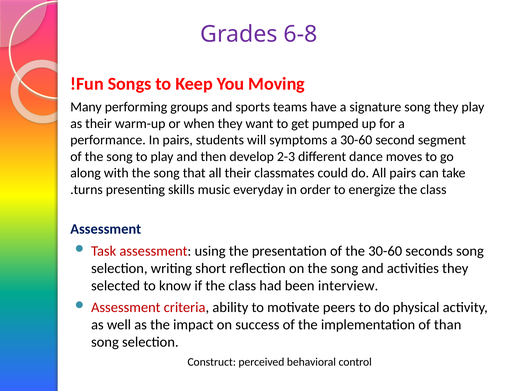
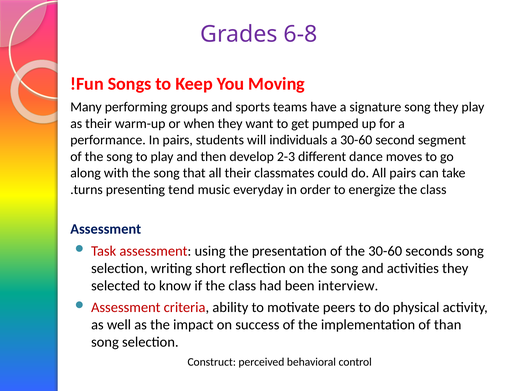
symptoms: symptoms -> individuals (298, 140)
skills: skills -> tend (181, 189)
